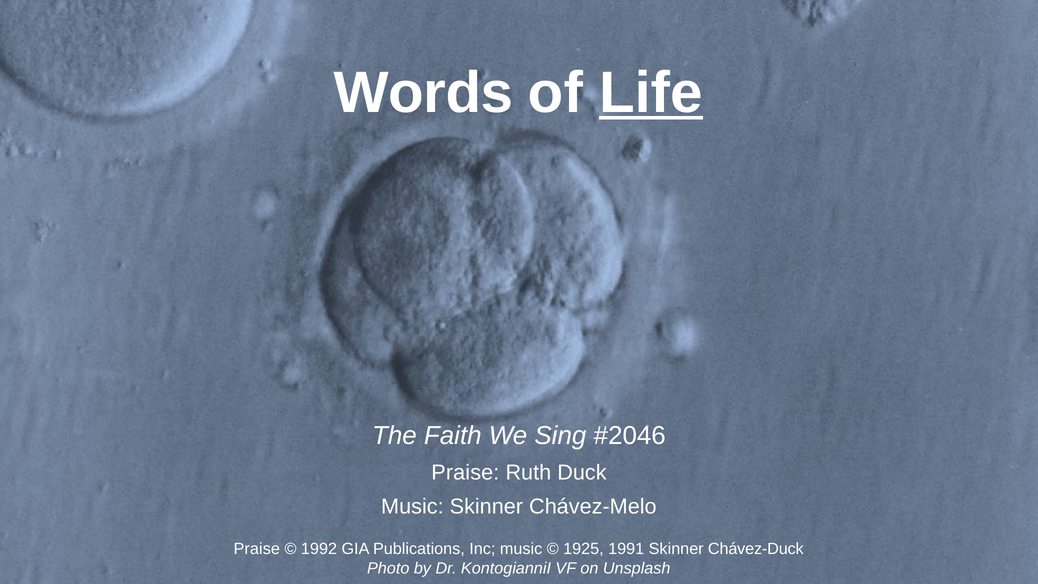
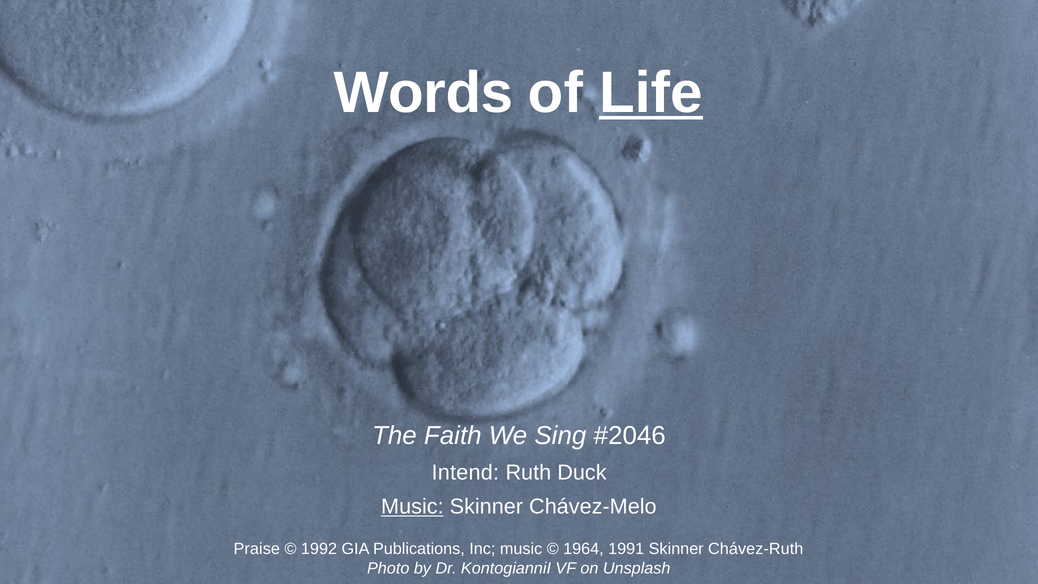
Praise: Praise -> Intend (465, 472)
Music underline: none -> present (412, 506)
1925: 1925 -> 1964 (583, 549)
Chávez-Duck: Chávez-Duck -> Chávez-Ruth (756, 549)
